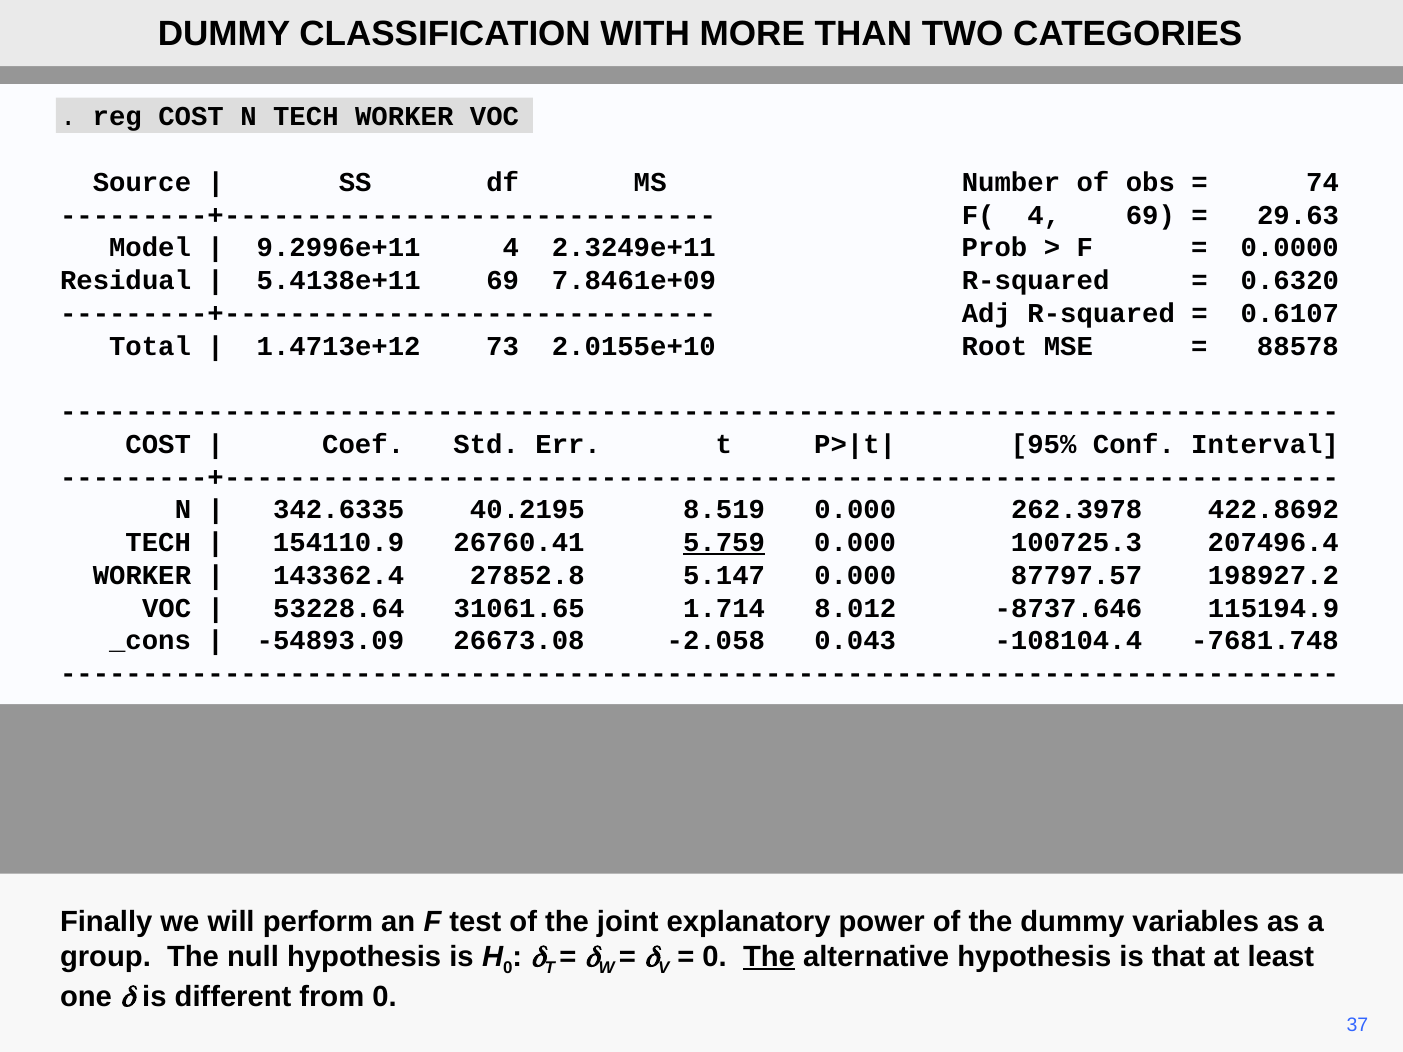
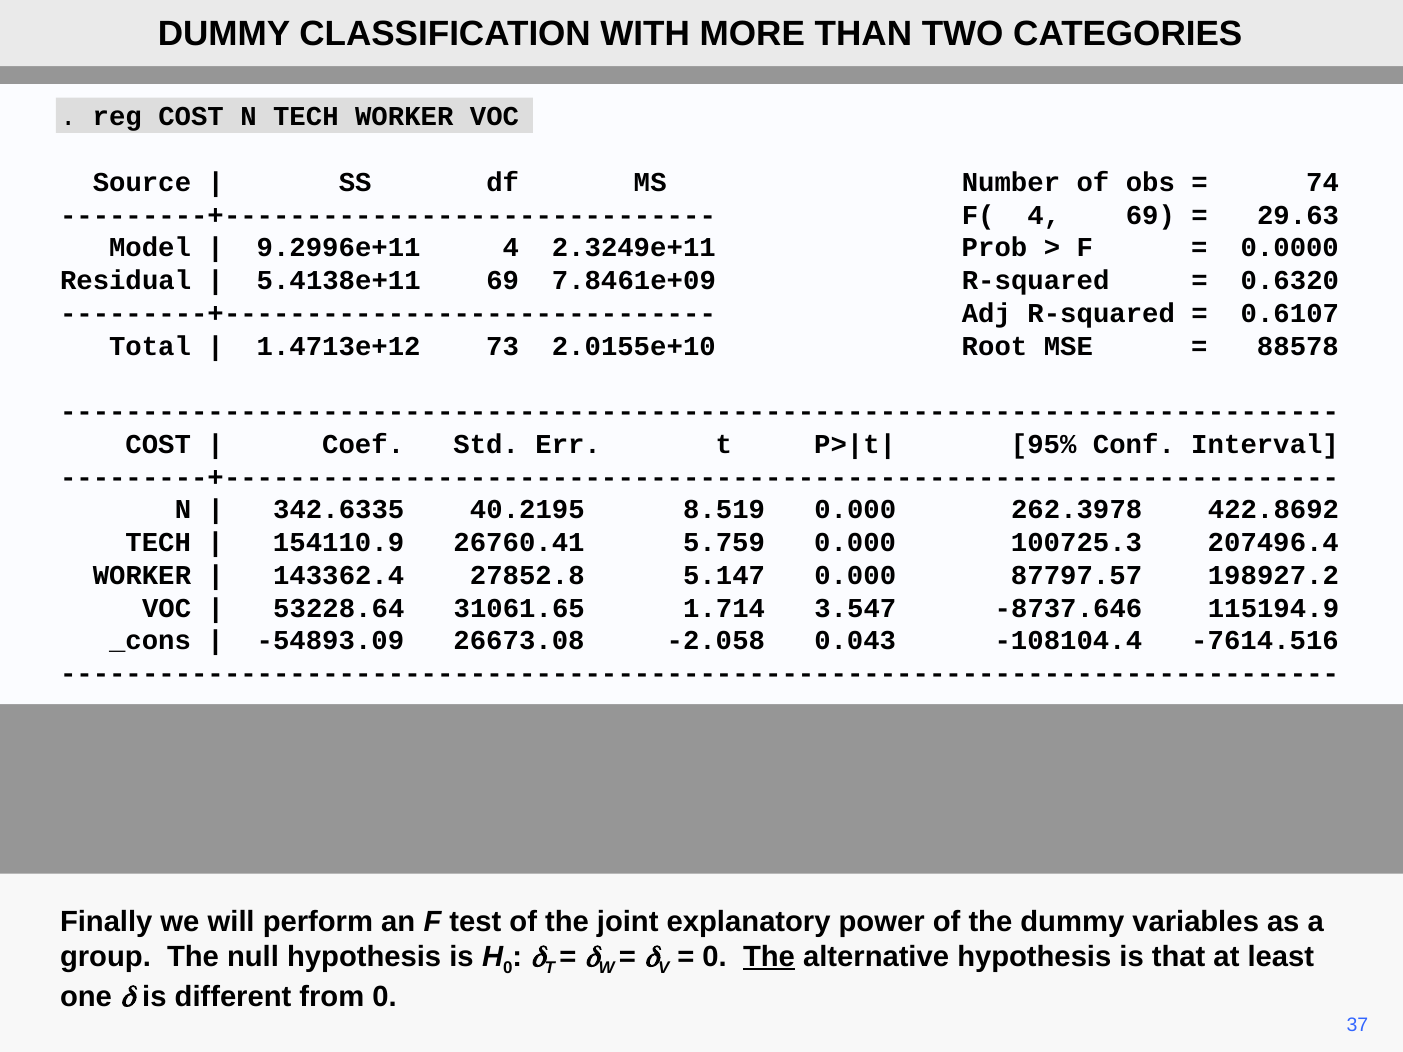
5.759 underline: present -> none (724, 543)
8.012: 8.012 -> 3.547 (855, 608)
-7681.748: -7681.748 -> -7614.516 (1265, 641)
